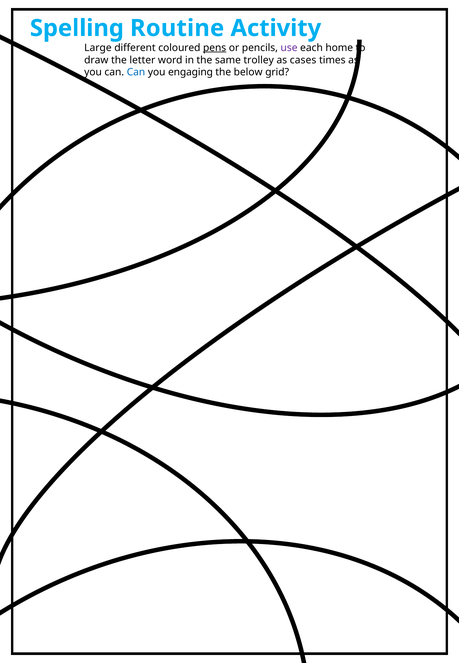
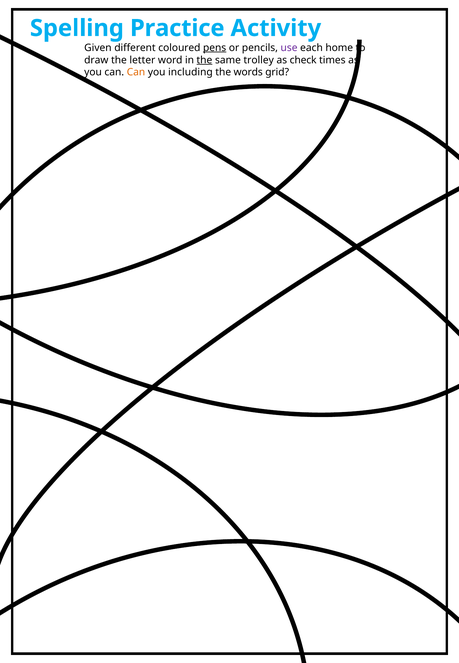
Routine: Routine -> Practice (177, 28)
Large: Large -> Given (98, 48)
the underline: none -> present (204, 60)
cases: cases -> check (303, 60)
Can colour: blue -> orange (136, 72)
engaging: engaging -> including (190, 72)
below: below -> words (248, 72)
